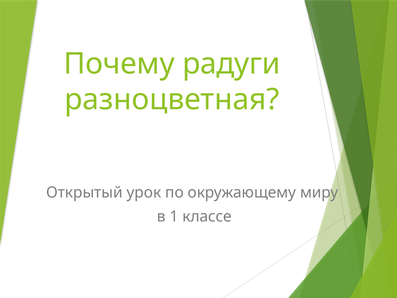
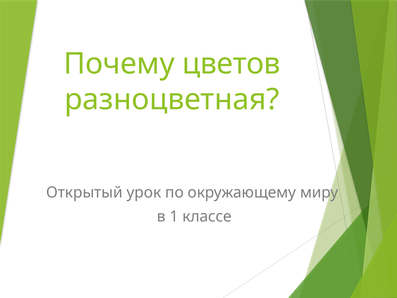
радуги: радуги -> цветов (231, 64)
